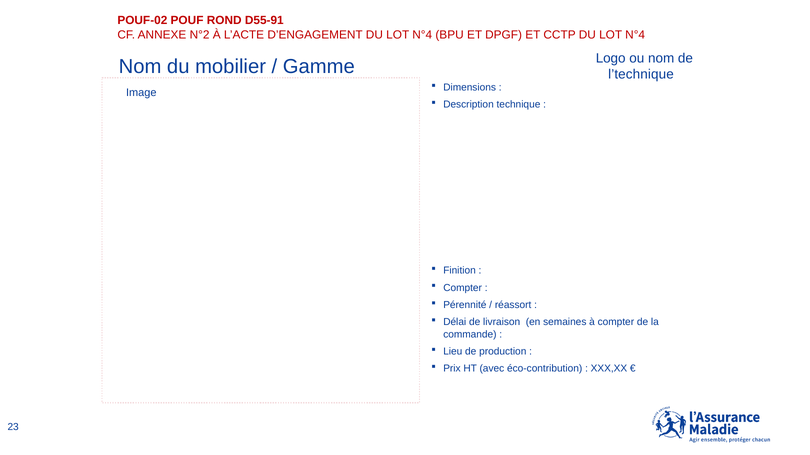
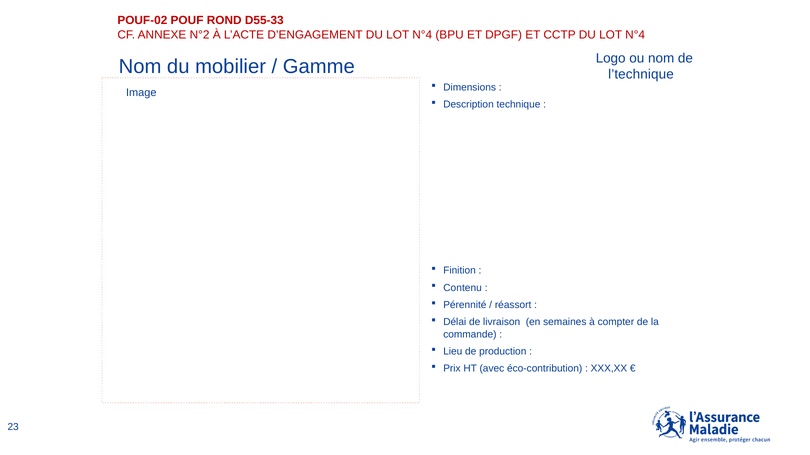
D55-91: D55-91 -> D55-33 (264, 21)
Compter: Compter -> Contenu (463, 288)
